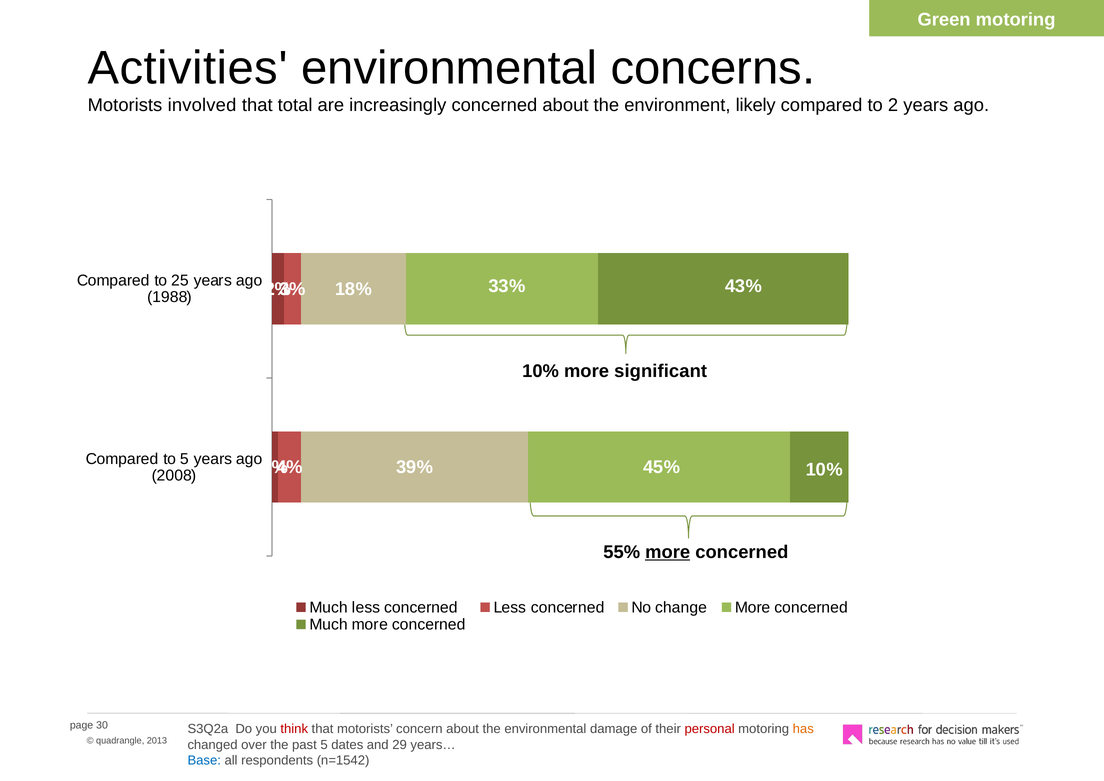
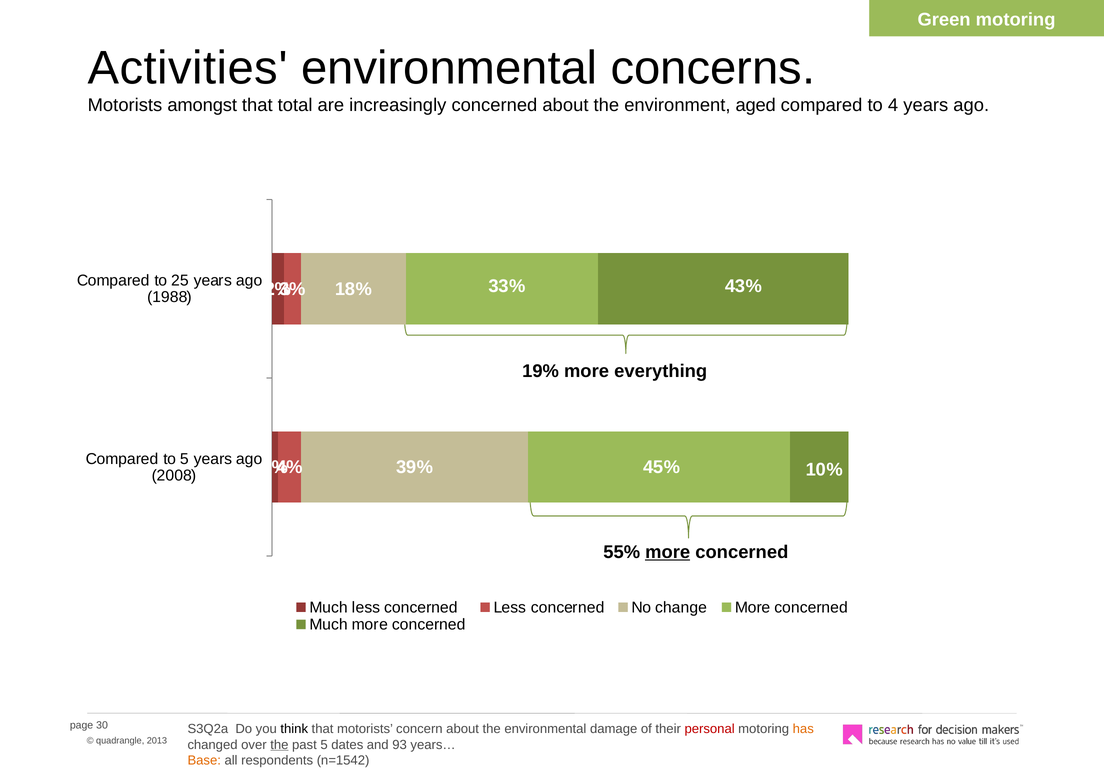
involved: involved -> amongst (202, 105)
likely: likely -> aged (756, 105)
2: 2 -> 4 (893, 105)
10%: 10% -> 19% (541, 371)
significant: significant -> everything (661, 371)
think colour: red -> black (294, 729)
the underline: none -> present (279, 745)
29: 29 -> 93 (400, 745)
Base colour: blue -> orange (204, 761)
